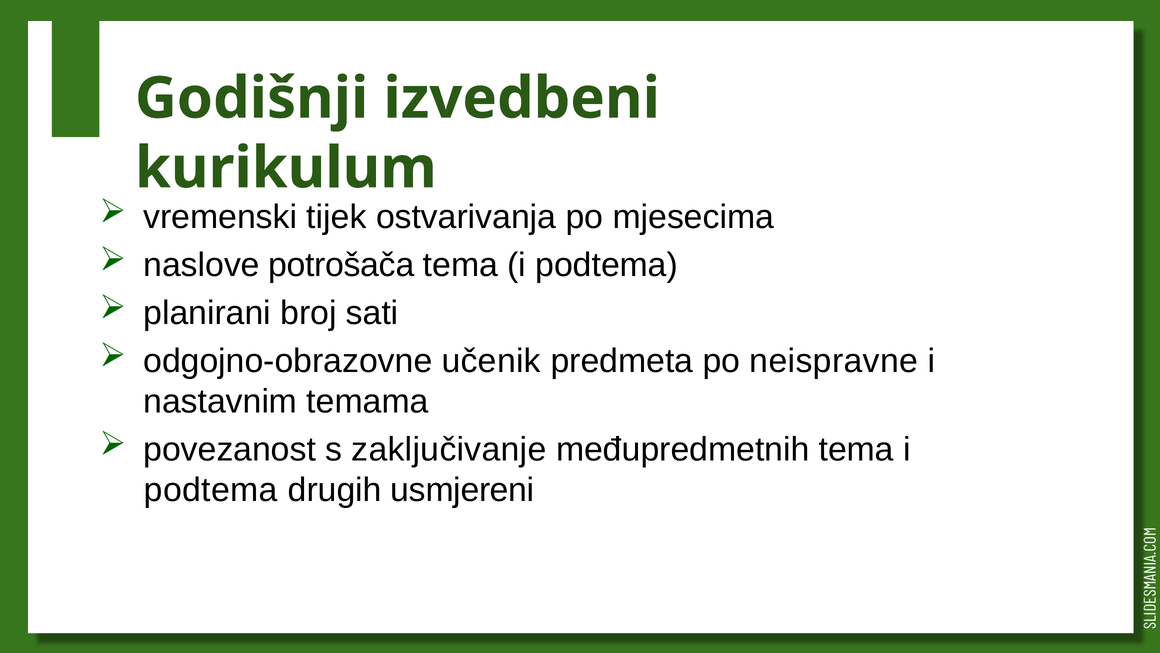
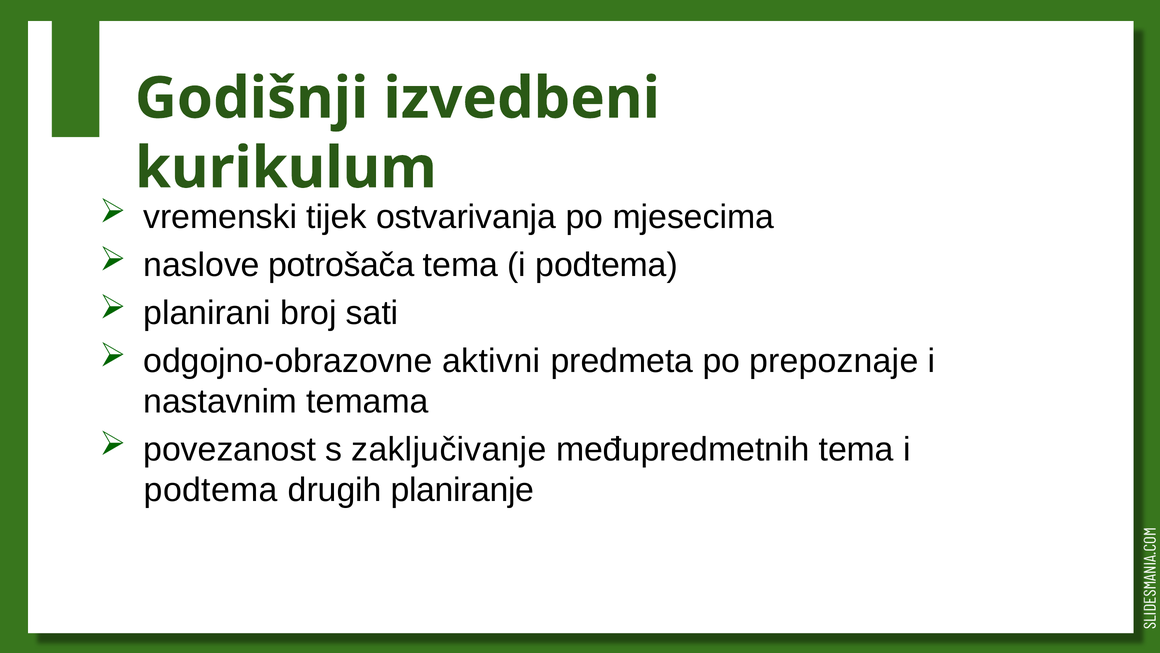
učenik: učenik -> aktivni (491, 361)
neispravne: neispravne -> prepoznaje (834, 361)
usmjereni: usmjereni -> planiranje (462, 490)
